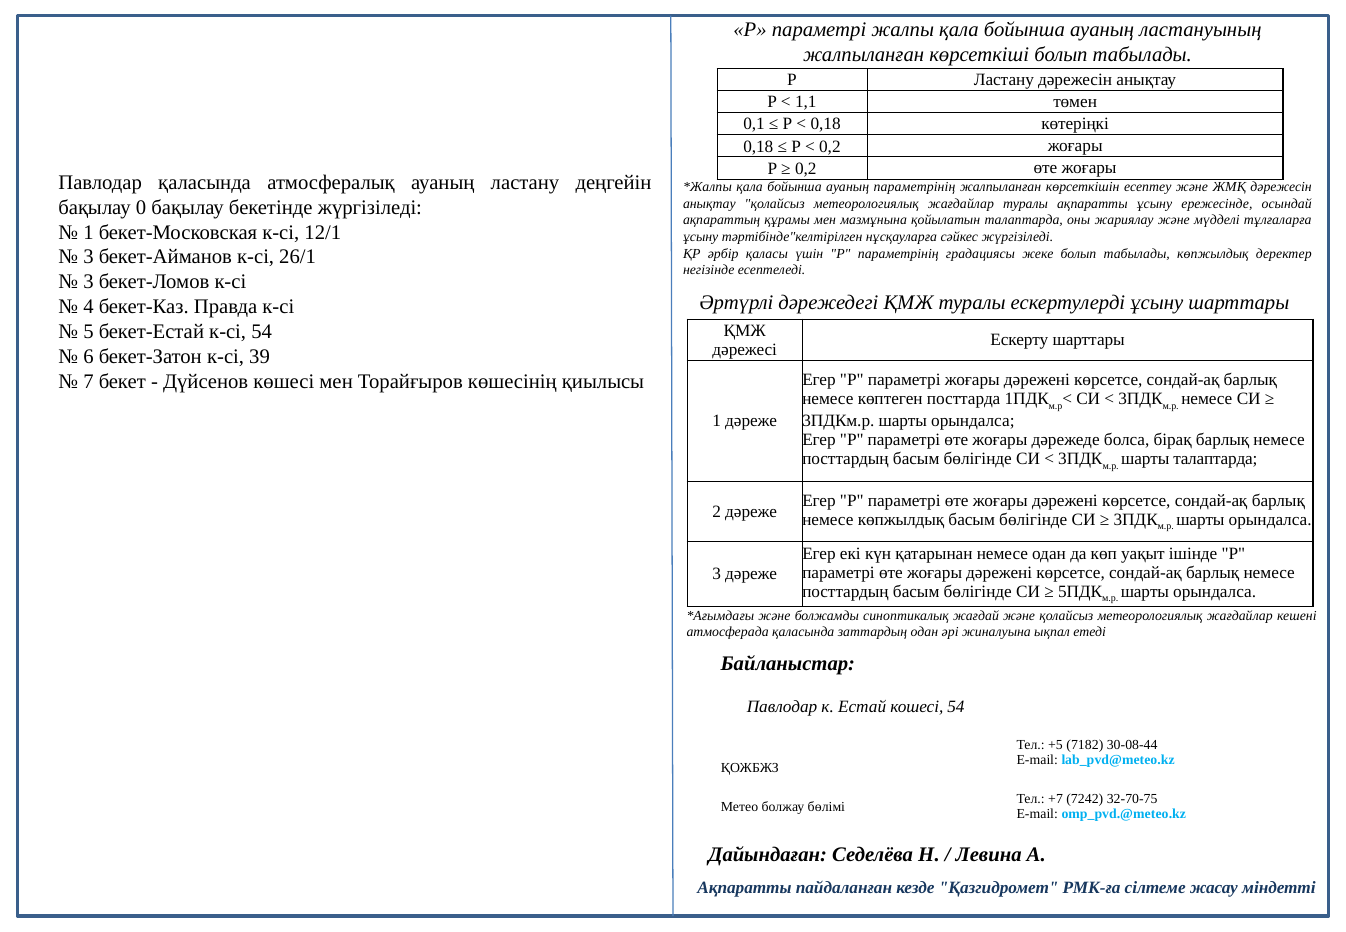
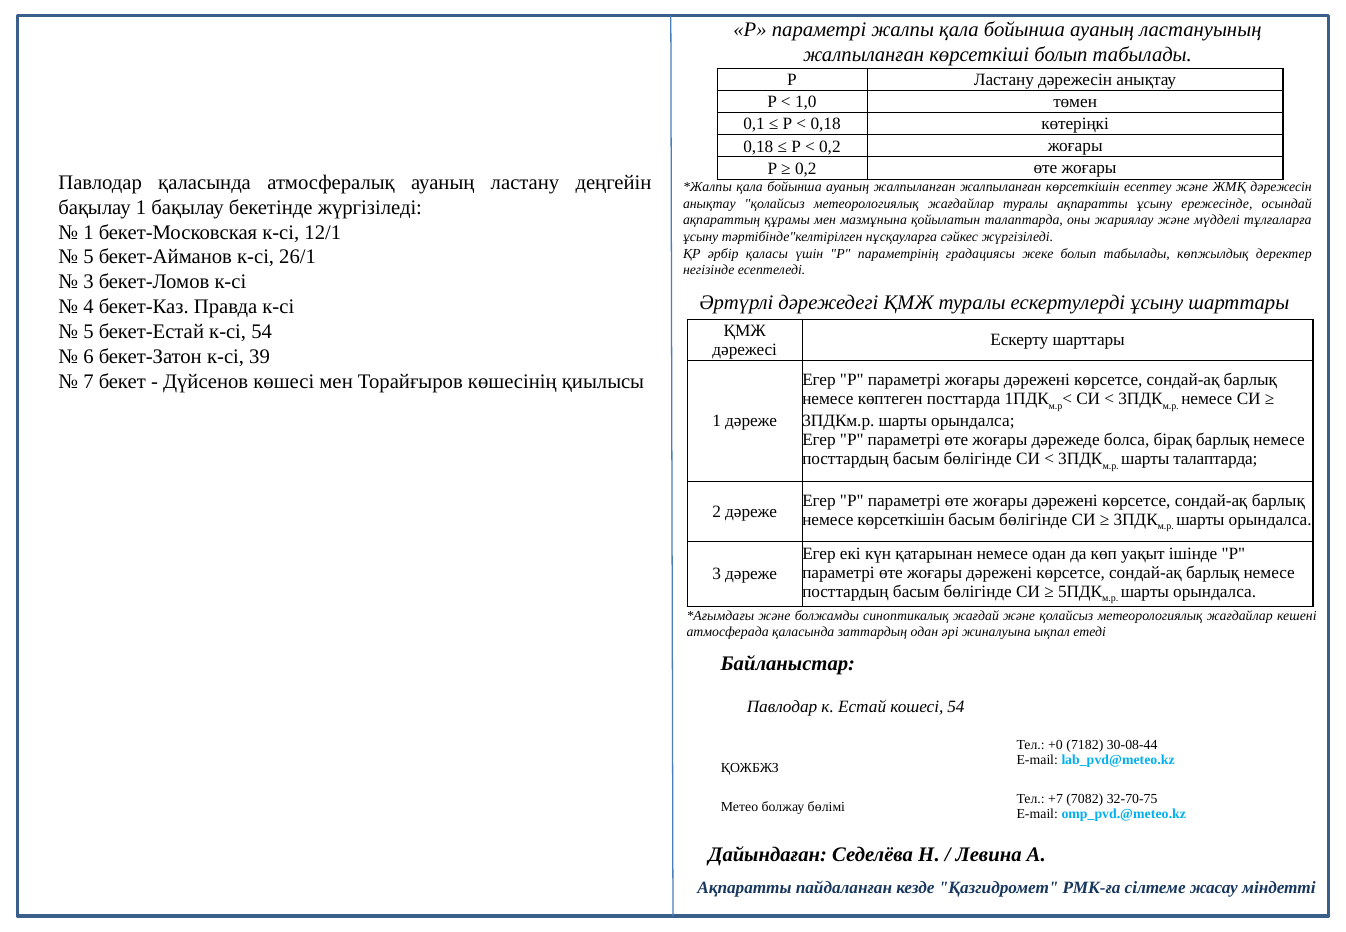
1,1: 1,1 -> 1,0 (806, 102)
ауаның параметрінің: параметрінің -> жалпыланған (915, 187)
бақылау 0: 0 -> 1 (141, 207)
3: 3 -> 5 (88, 257)
немесе көпжылдық: көпжылдық -> көрсеткішін (901, 520)
+5: +5 -> +0 (1056, 745)
7242: 7242 -> 7082 (1085, 799)
